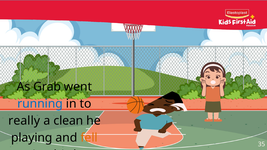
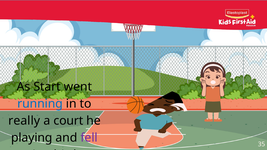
Grab: Grab -> Start (47, 87)
clean: clean -> court (68, 121)
fell colour: orange -> purple (89, 138)
